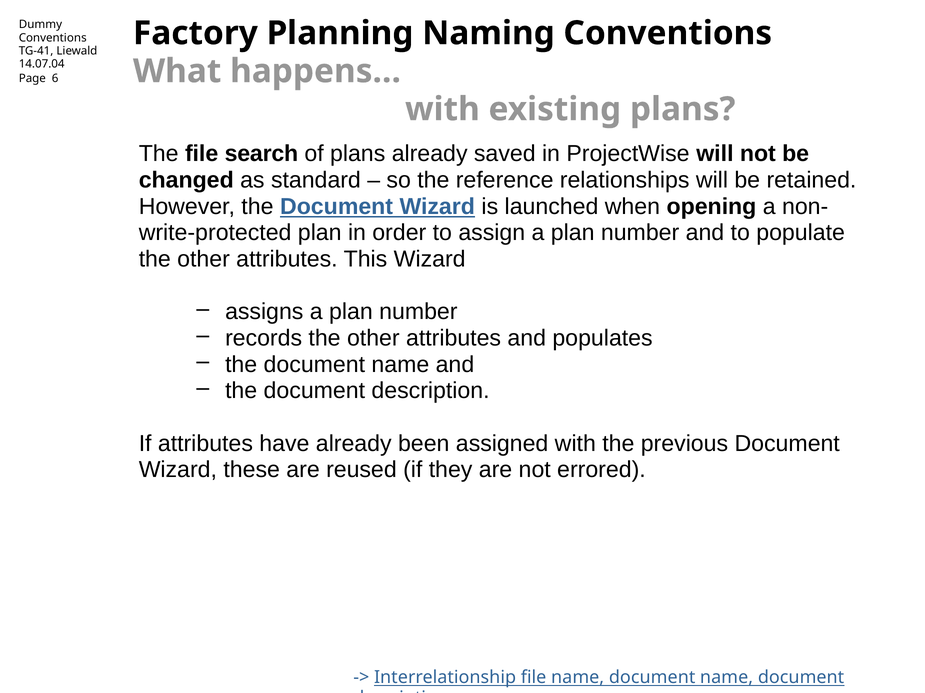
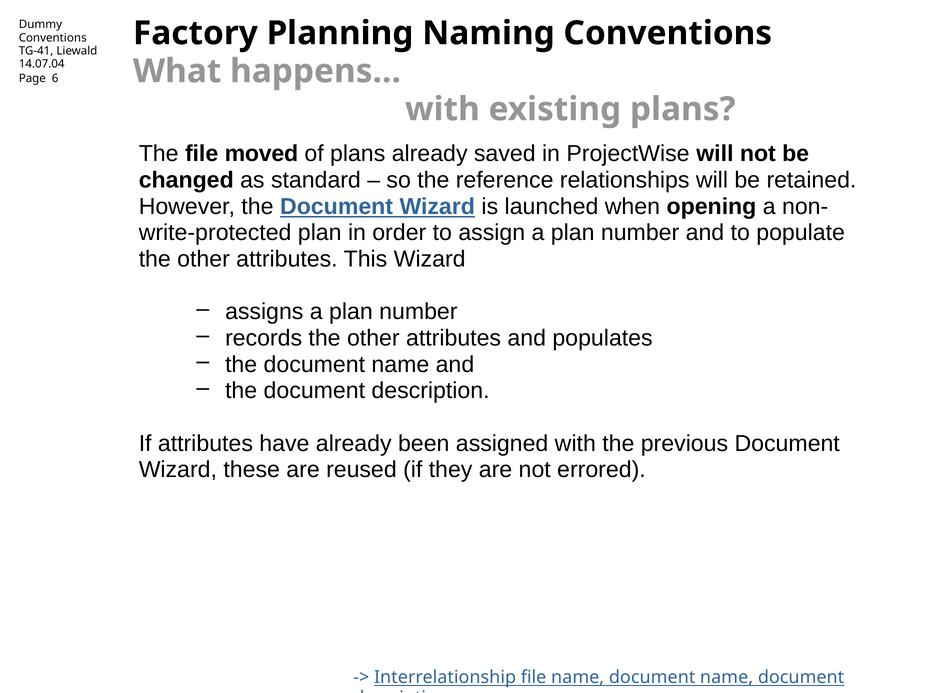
search: search -> moved (261, 154)
